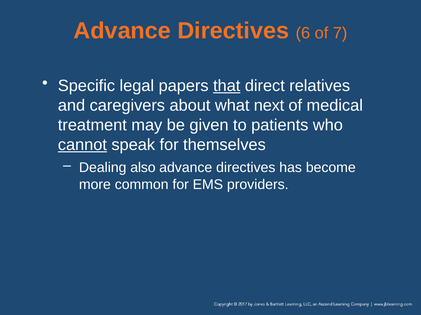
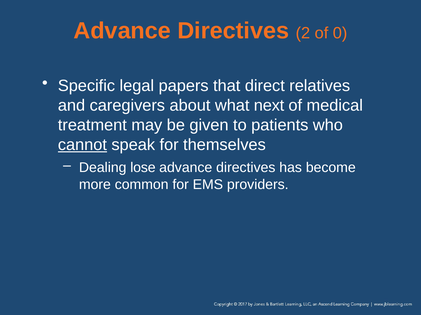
6: 6 -> 2 (303, 33)
7: 7 -> 0 (340, 33)
that underline: present -> none (227, 86)
also: also -> lose (143, 168)
